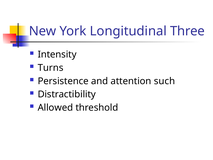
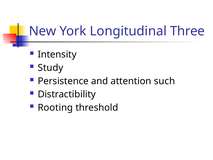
Turns: Turns -> Study (51, 68)
Allowed: Allowed -> Rooting (55, 107)
